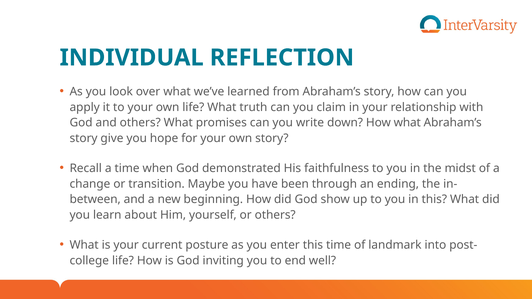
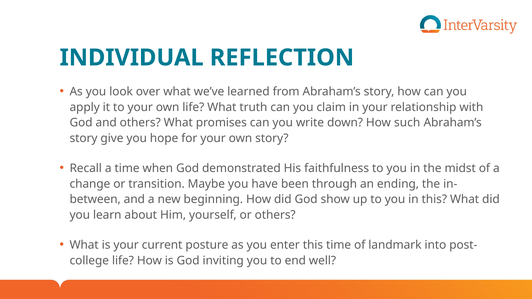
How what: what -> such (407, 123)
